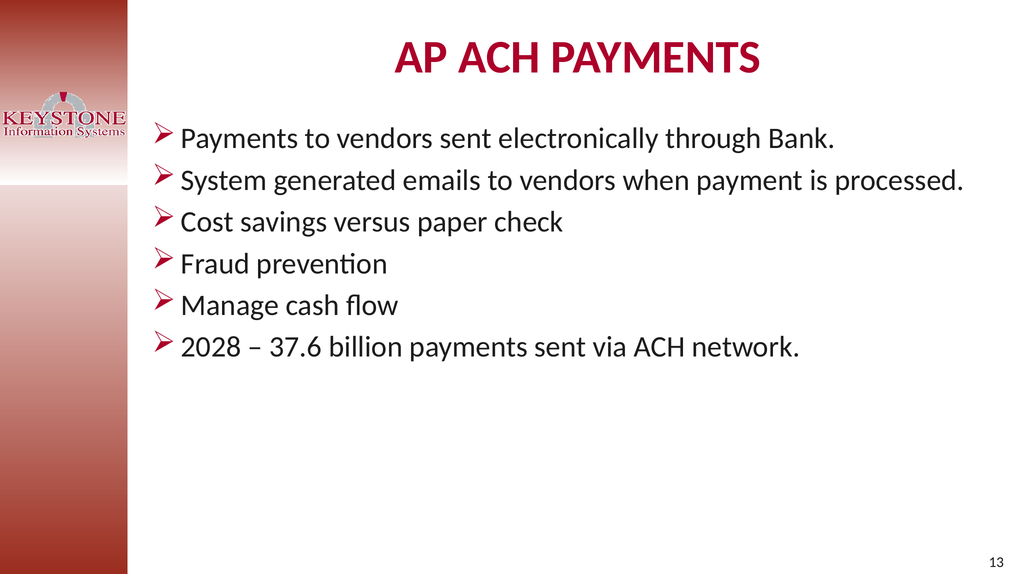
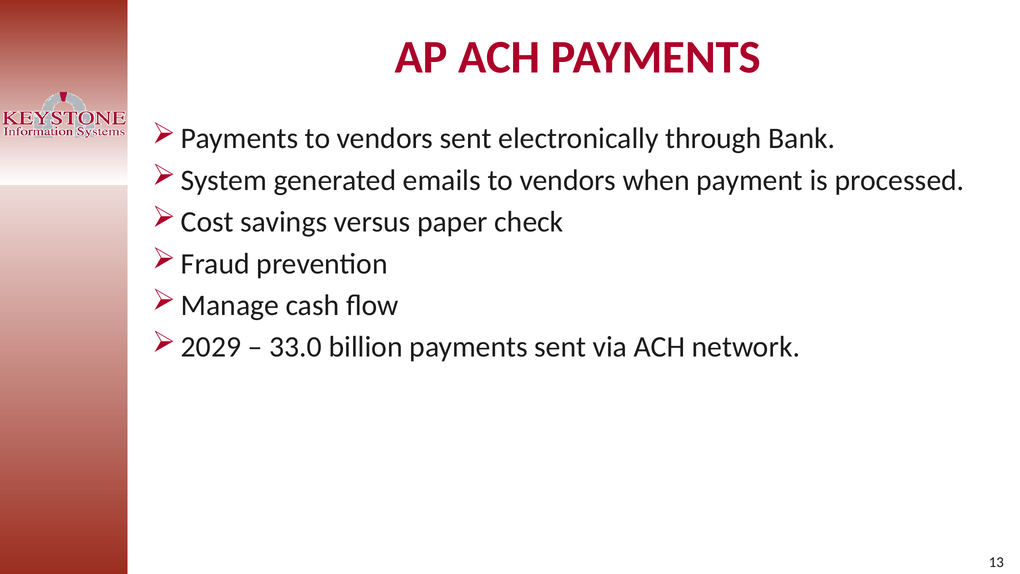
2028: 2028 -> 2029 (211, 347)
37.6: 37.6 -> 33.0 (296, 347)
